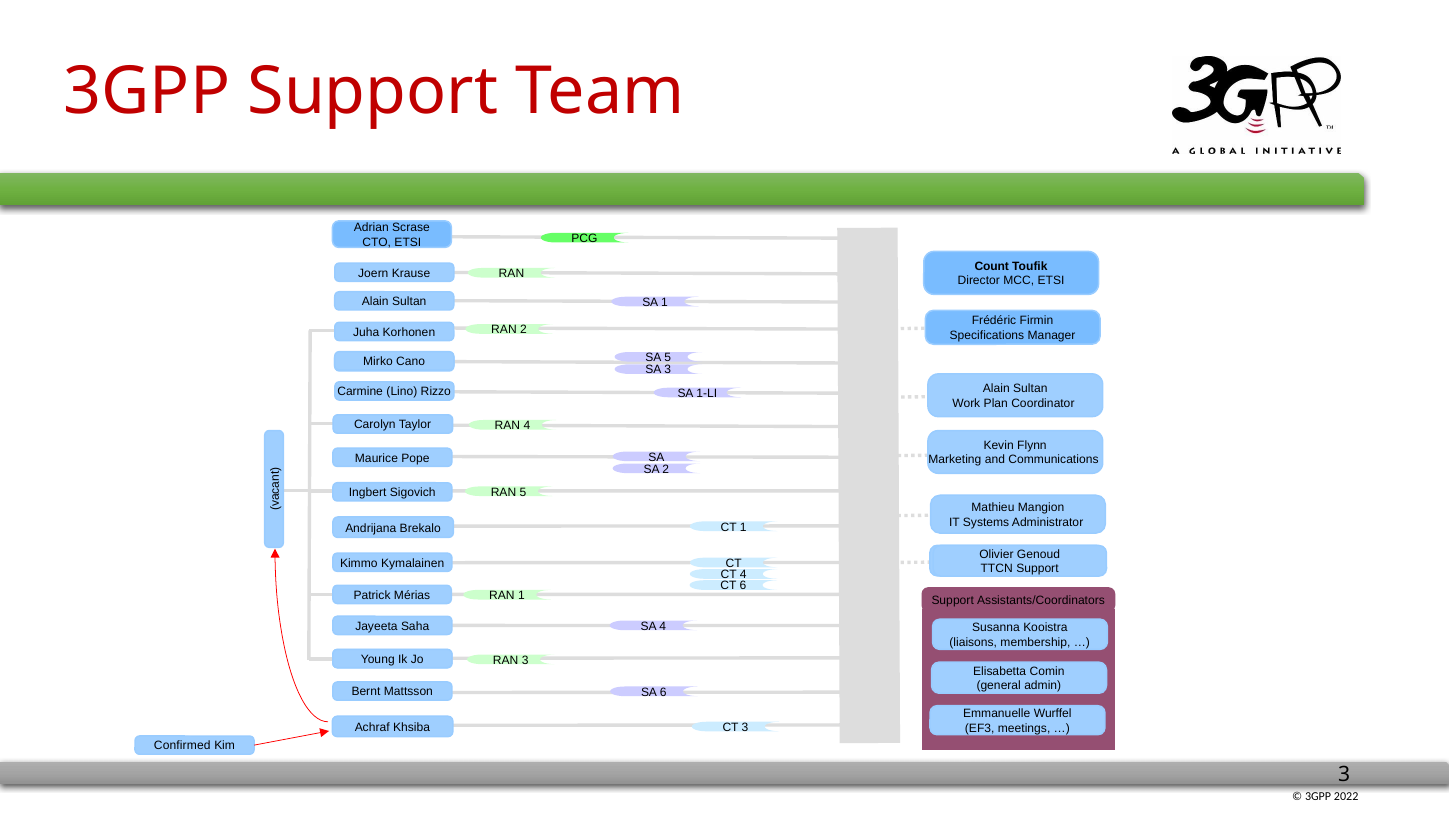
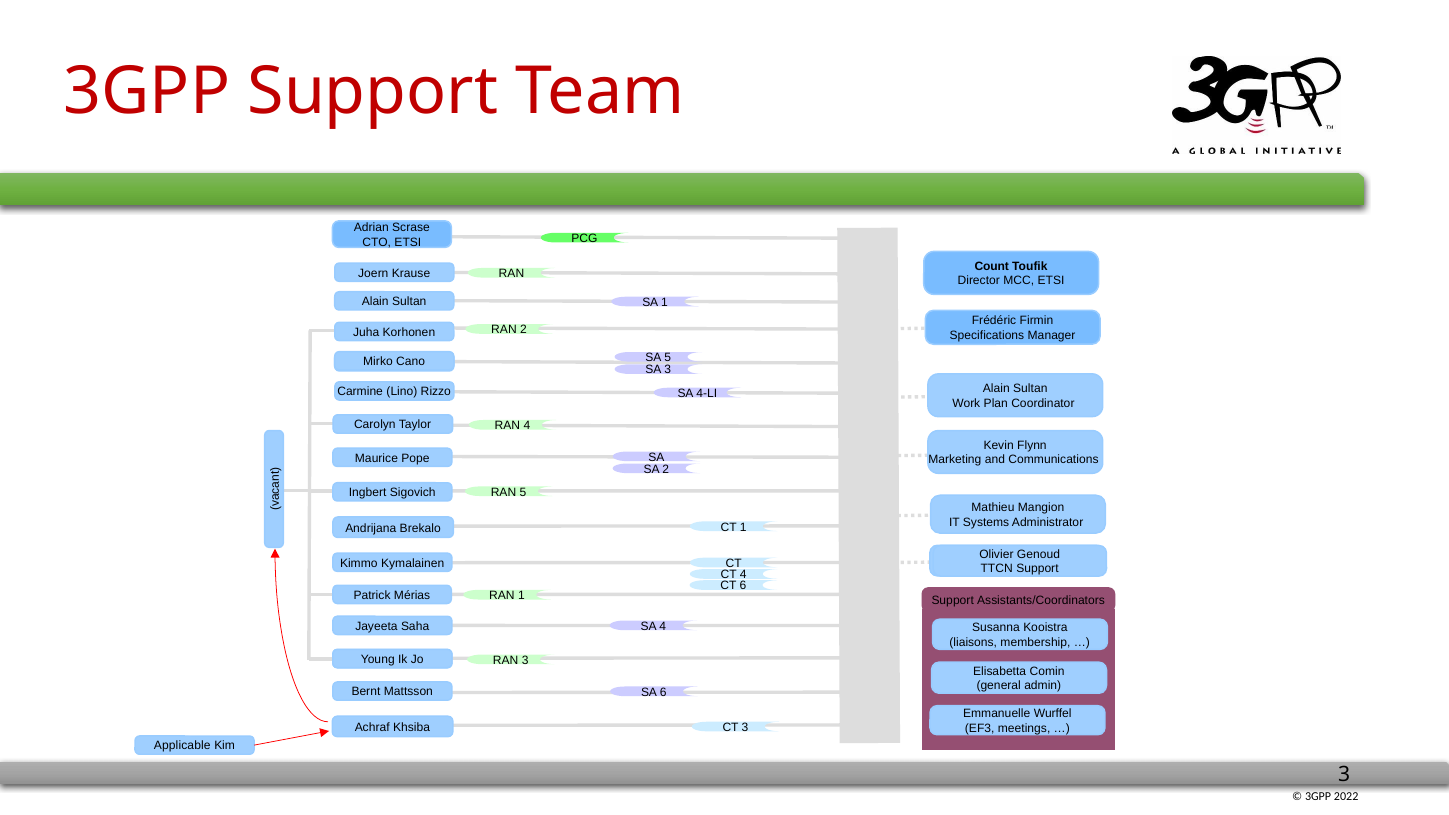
1-LI: 1-LI -> 4-LI (707, 393)
Confirmed: Confirmed -> Applicable (182, 746)
